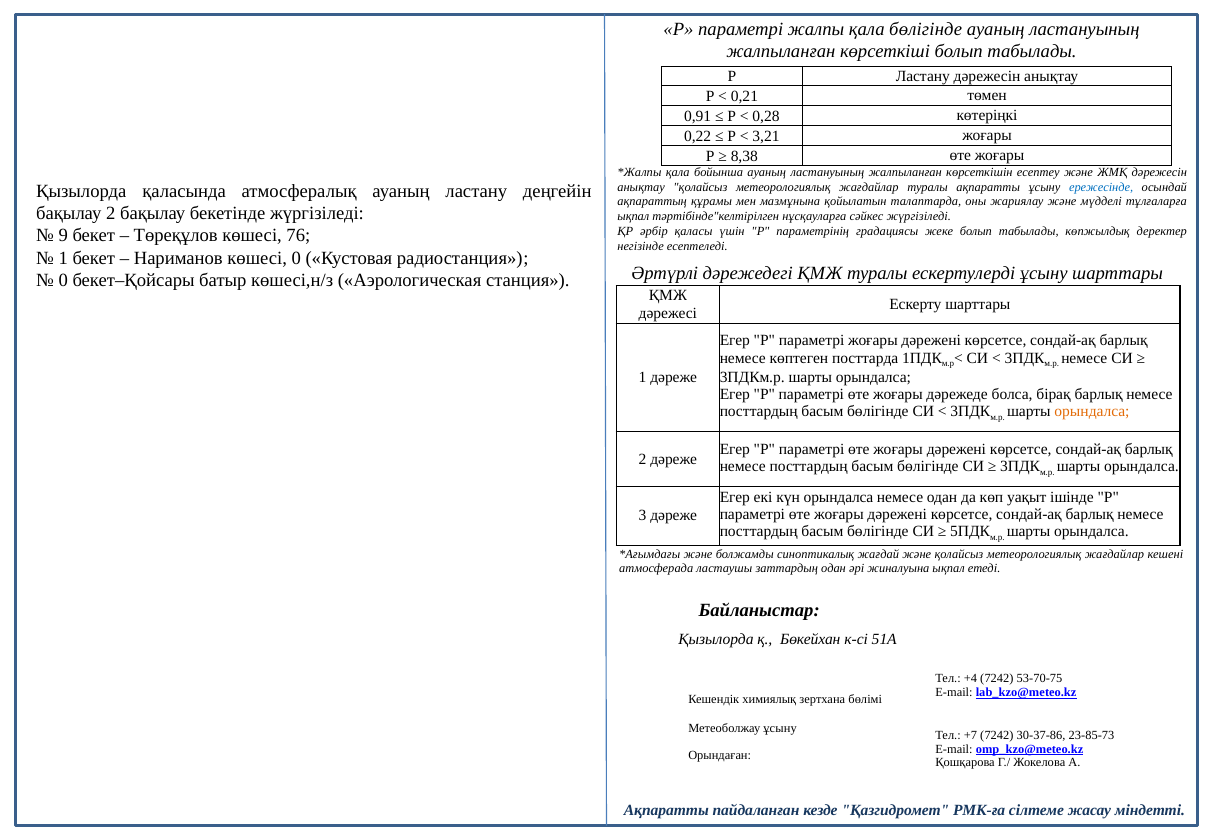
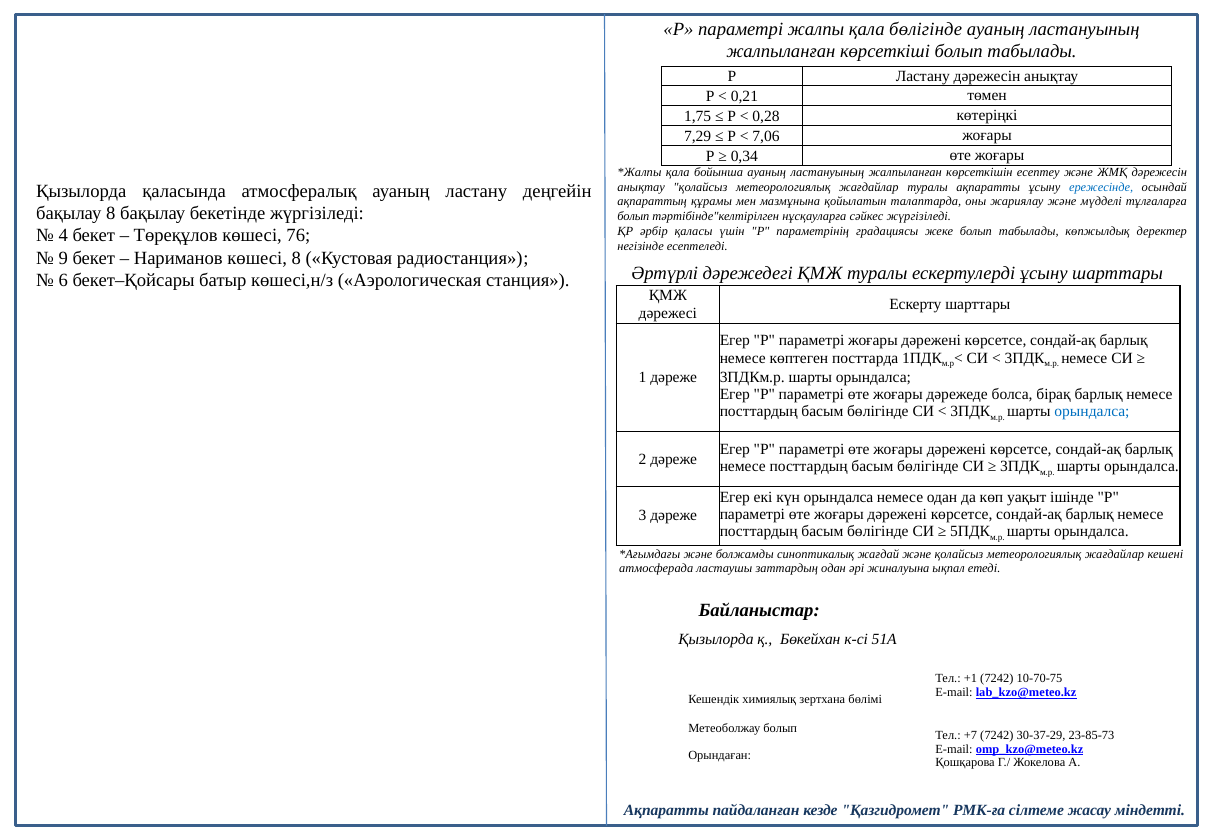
0,91: 0,91 -> 1,75 (698, 116)
0,22: 0,22 -> 7,29 (698, 136)
3,21: 3,21 -> 7,06 (766, 136)
8,38: 8,38 -> 0,34 (744, 156)
бақылау 2: 2 -> 8 (111, 213)
ықпал: ықпал -> болып (633, 217)
9: 9 -> 4 (63, 236)
1: 1 -> 9 (63, 258)
көшесі 0: 0 -> 8 (296, 258)
0: 0 -> 6 (63, 281)
орындалса colour: orange -> blue (1092, 412)
+4: +4 -> +1 (970, 678)
53-70-75: 53-70-75 -> 10-70-75 (1040, 678)
Метеоболжау ұсыну: ұсыну -> болып (780, 728)
30-37-86: 30-37-86 -> 30-37-29 (1041, 735)
